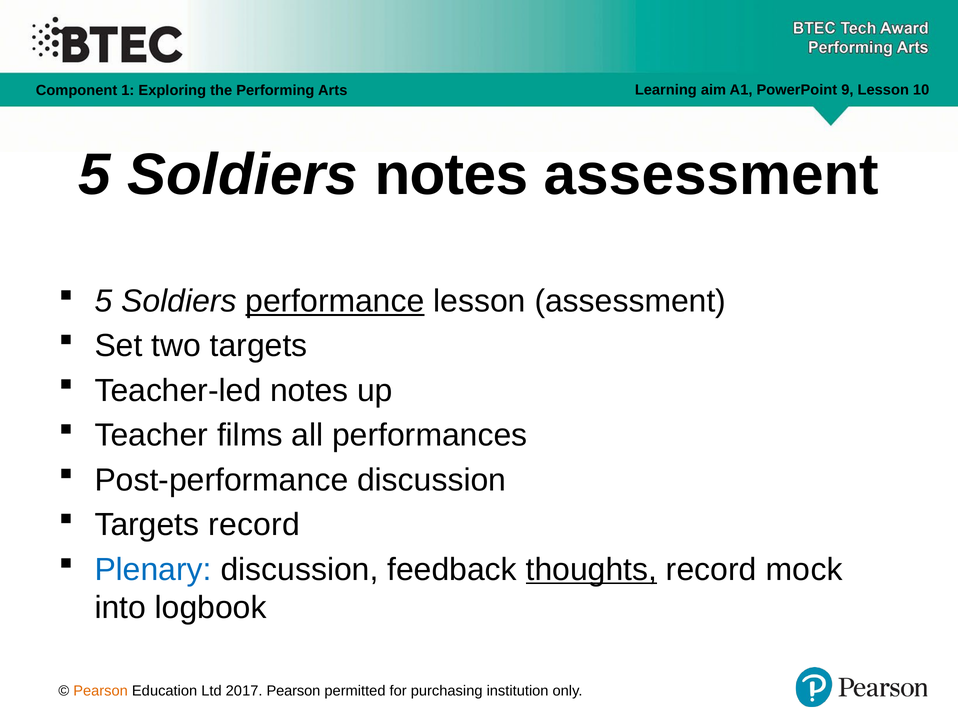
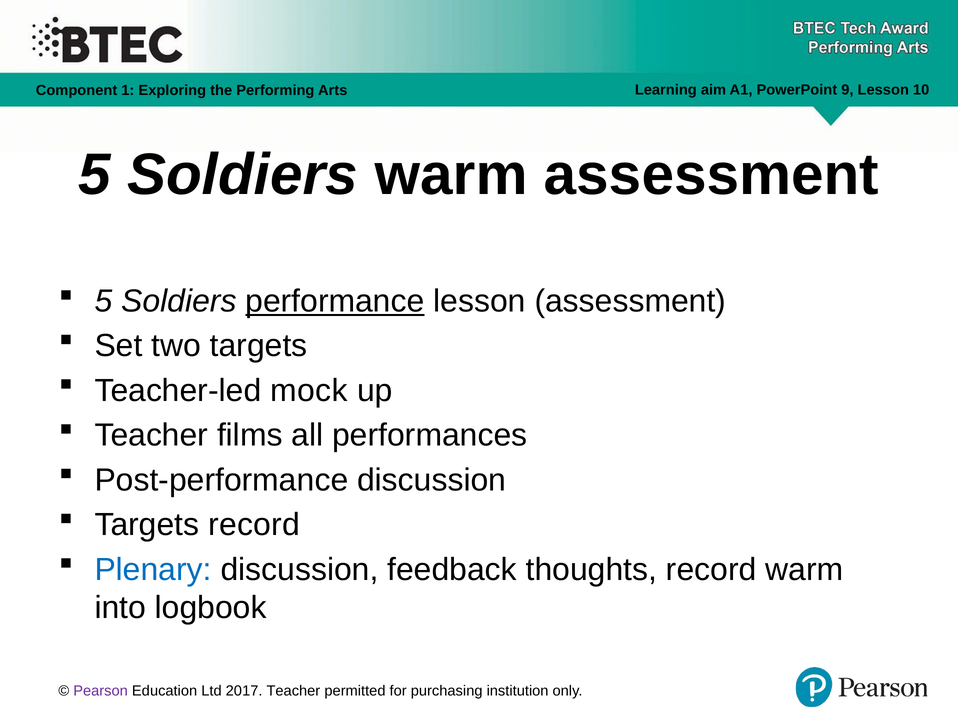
Soldiers notes: notes -> warm (451, 175)
Teacher-led notes: notes -> mock (309, 390)
thoughts underline: present -> none (591, 569)
record mock: mock -> warm (804, 569)
Pearson colour: orange -> purple (101, 691)
2017 Pearson: Pearson -> Teacher (293, 691)
